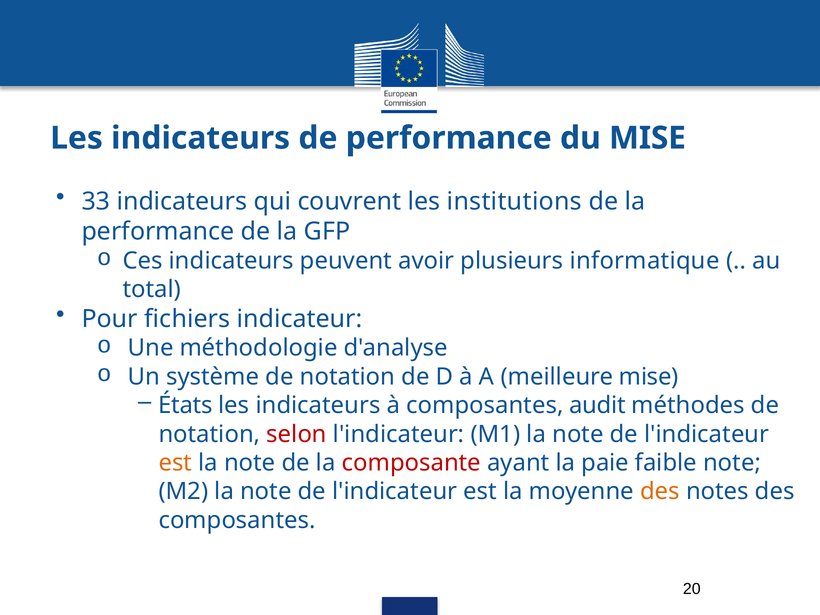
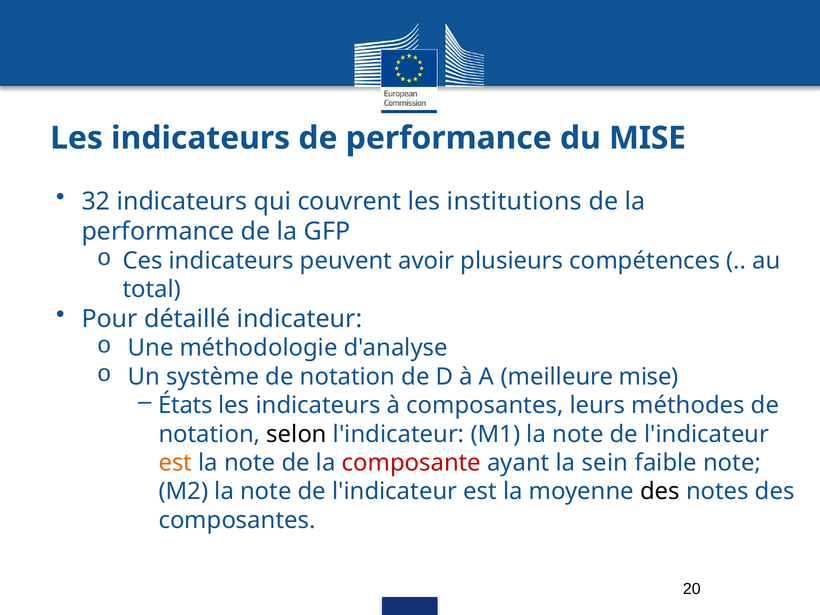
33: 33 -> 32 (96, 201)
informatique: informatique -> compétences (645, 261)
fichiers: fichiers -> détaillé (187, 319)
audit: audit -> leurs (597, 405)
selon colour: red -> black (297, 434)
paie: paie -> sein (605, 463)
des colour: orange -> black (660, 492)
